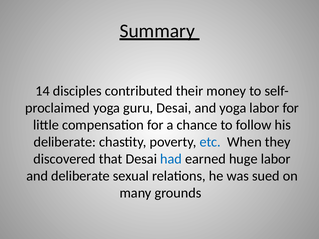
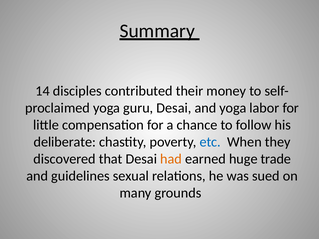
had colour: blue -> orange (171, 159)
huge labor: labor -> trade (276, 159)
and deliberate: deliberate -> guidelines (80, 176)
